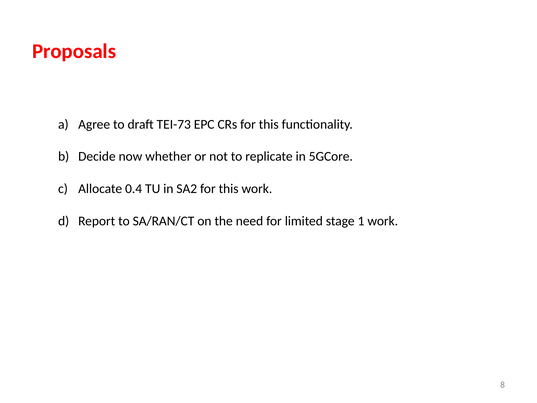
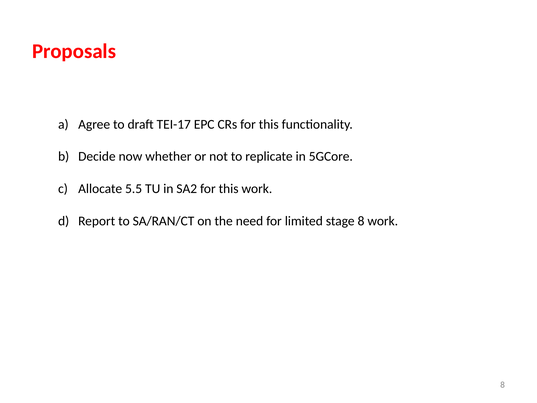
TEI-73: TEI-73 -> TEI-17 (174, 124)
0.4: 0.4 -> 5.5 (134, 189)
stage 1: 1 -> 8 (361, 221)
